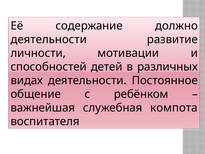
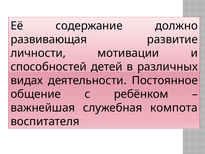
деятельности: деятельности -> развивающая (49, 39)
